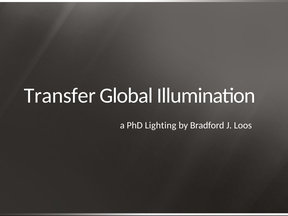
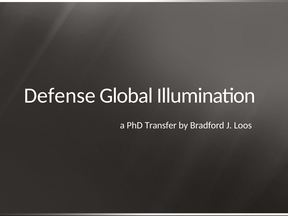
Transfer: Transfer -> Defense (60, 96)
Lighting: Lighting -> Transfer (161, 125)
